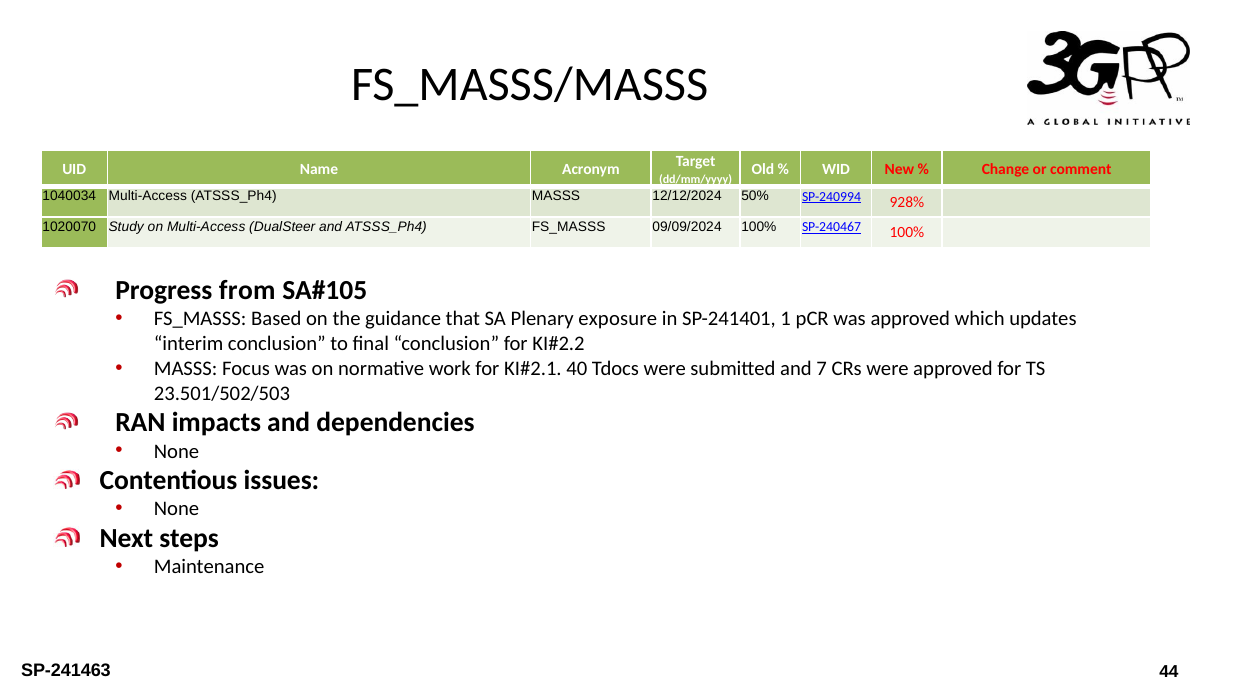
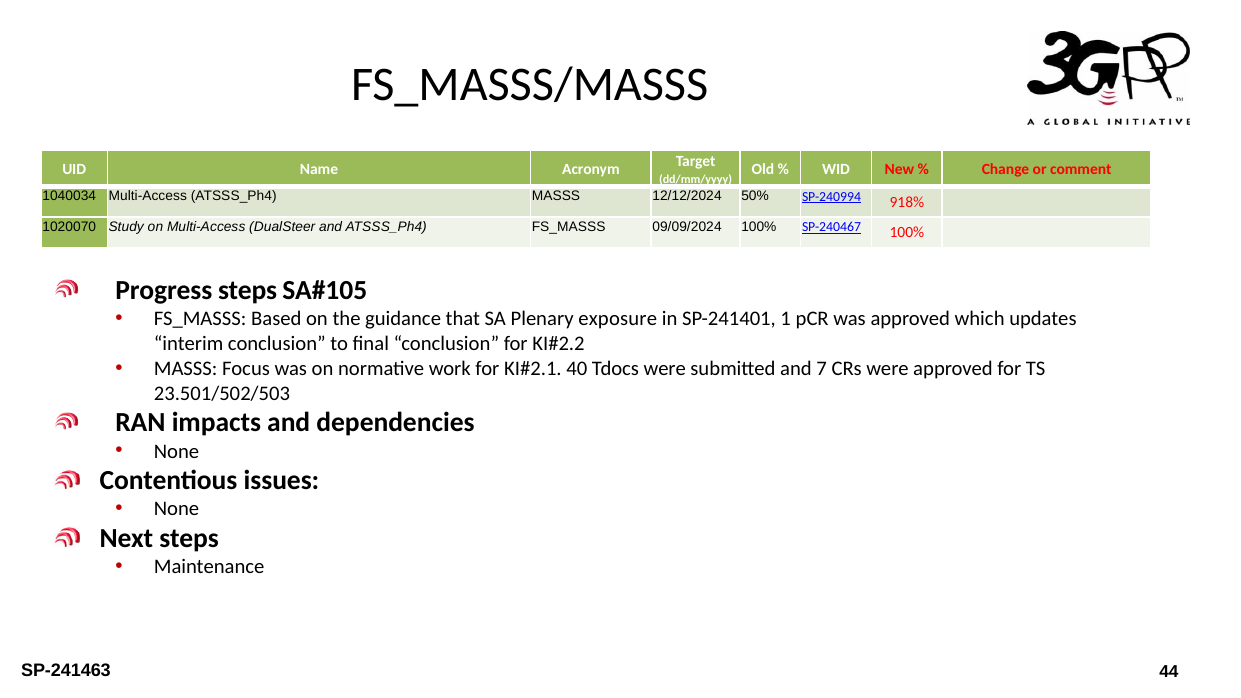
928%: 928% -> 918% (907, 202)
Progress from: from -> steps (248, 290)
